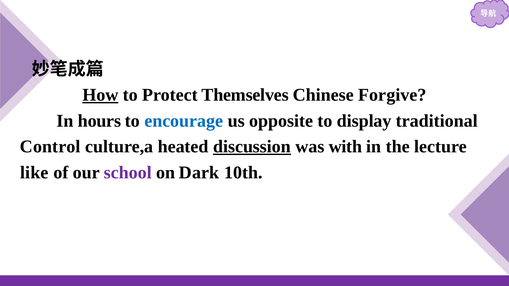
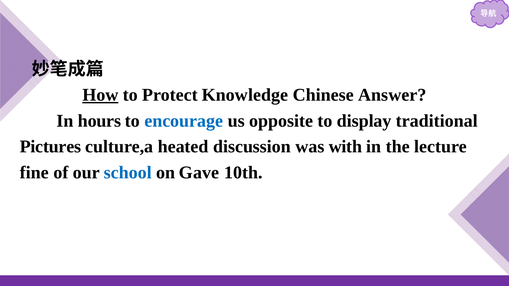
Themselves: Themselves -> Knowledge (245, 95)
Forgive: Forgive -> Answer (392, 95)
Control: Control -> Pictures (50, 147)
discussion underline: present -> none (252, 147)
like: like -> fine (34, 173)
school colour: purple -> blue (128, 173)
Dark: Dark -> Gave (199, 173)
